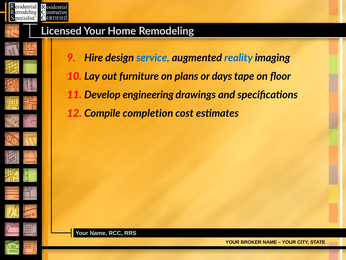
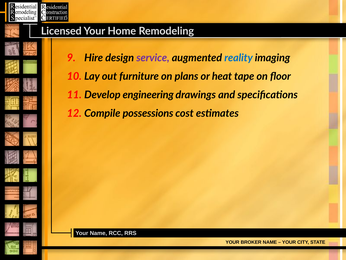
service colour: blue -> purple (153, 58)
days: days -> heat (222, 76)
completion: completion -> possessions (148, 113)
